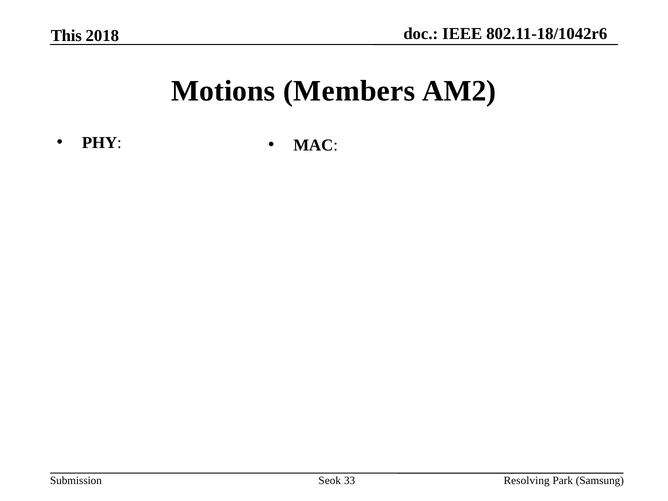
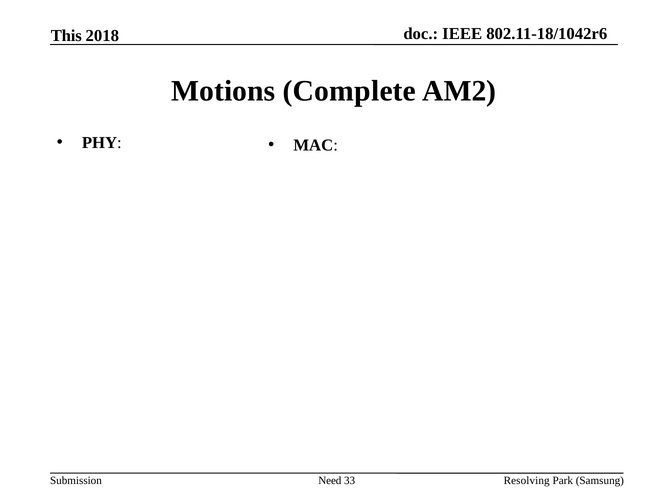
Members: Members -> Complete (349, 91)
Seok: Seok -> Need (330, 480)
